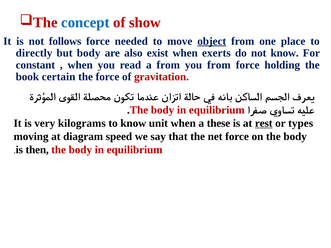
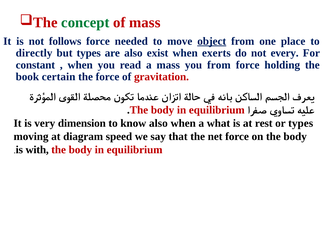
concept colour: blue -> green (85, 23)
of show: show -> mass (145, 23)
but body: body -> types (89, 53)
not know: know -> every (285, 53)
a from: from -> mass (168, 65)
kilograms: kilograms -> dimension (82, 123)
know unit: unit -> also (158, 123)
these: these -> what (218, 123)
rest underline: present -> none (264, 123)
then: then -> with (37, 150)
